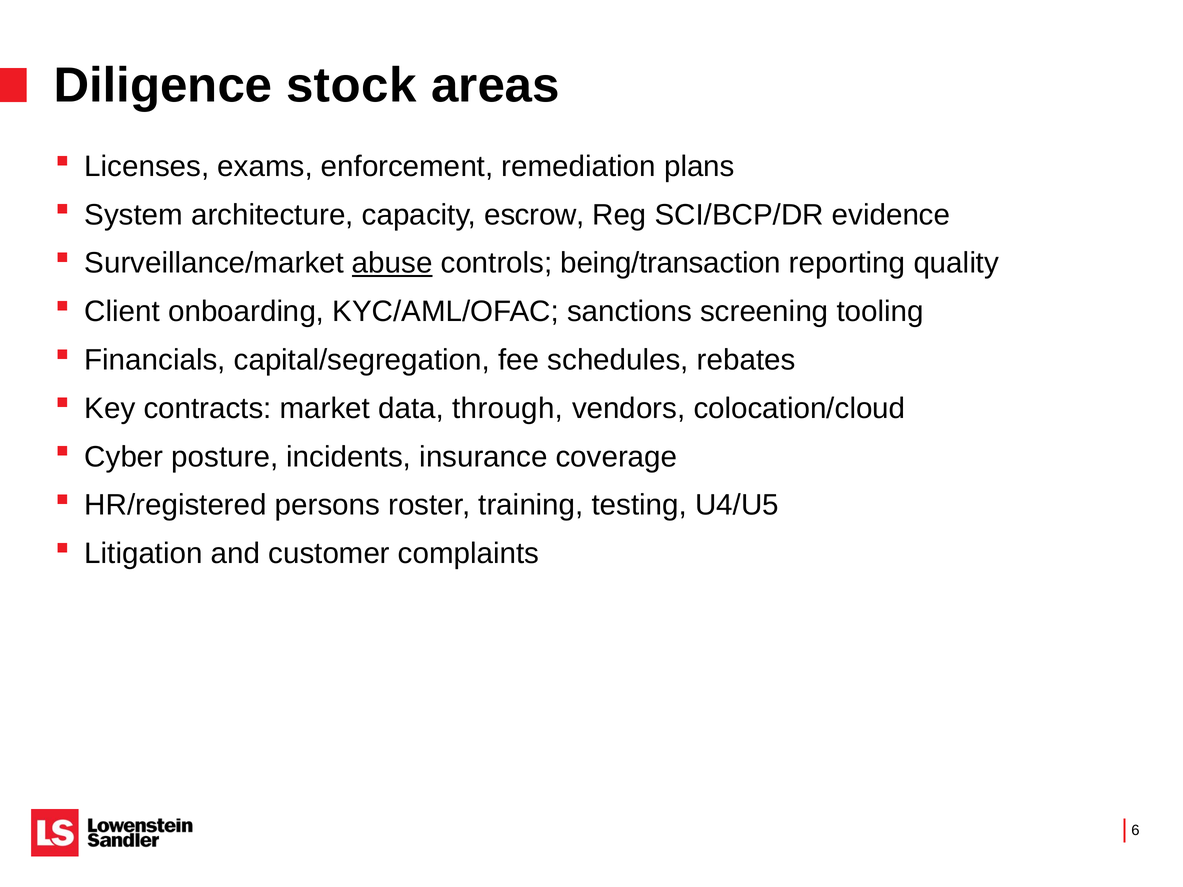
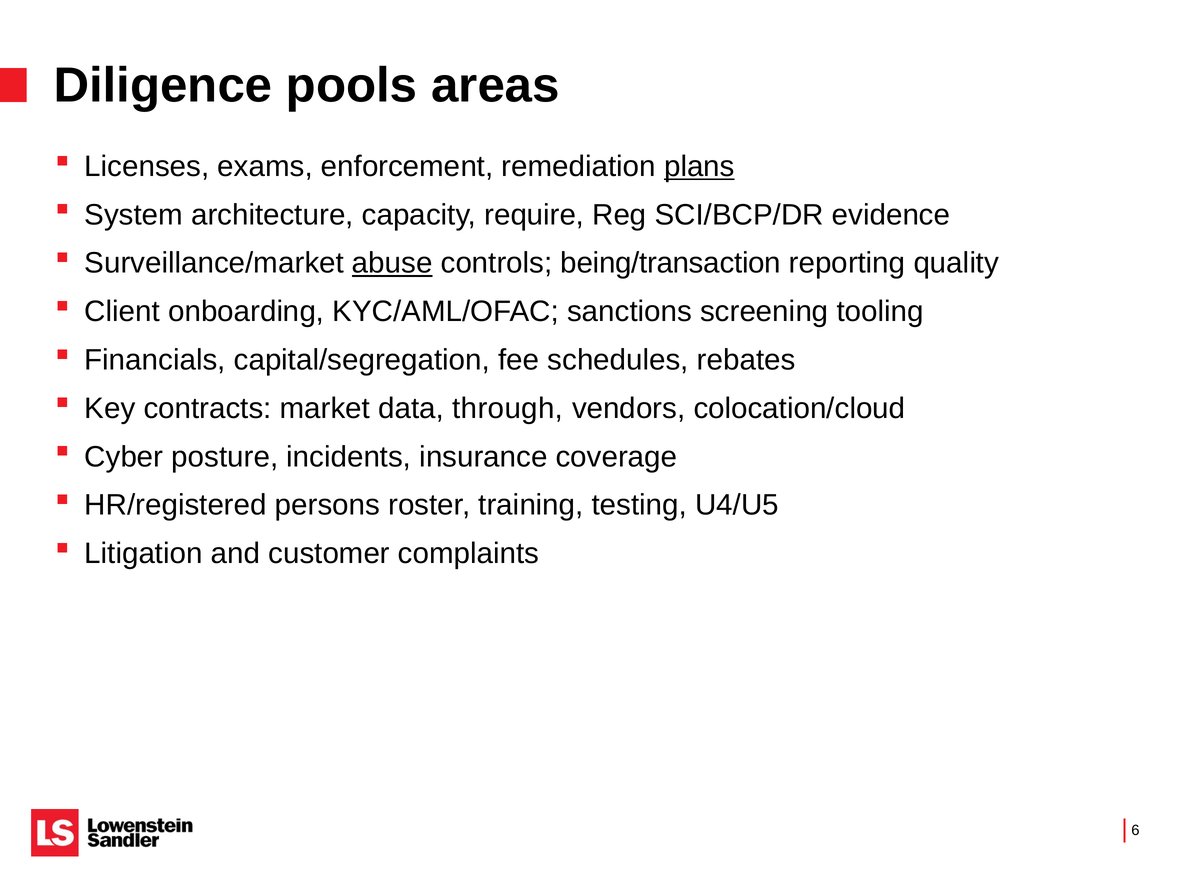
stock: stock -> pools (352, 86)
plans underline: none -> present (699, 167)
escrow: escrow -> require (534, 215)
